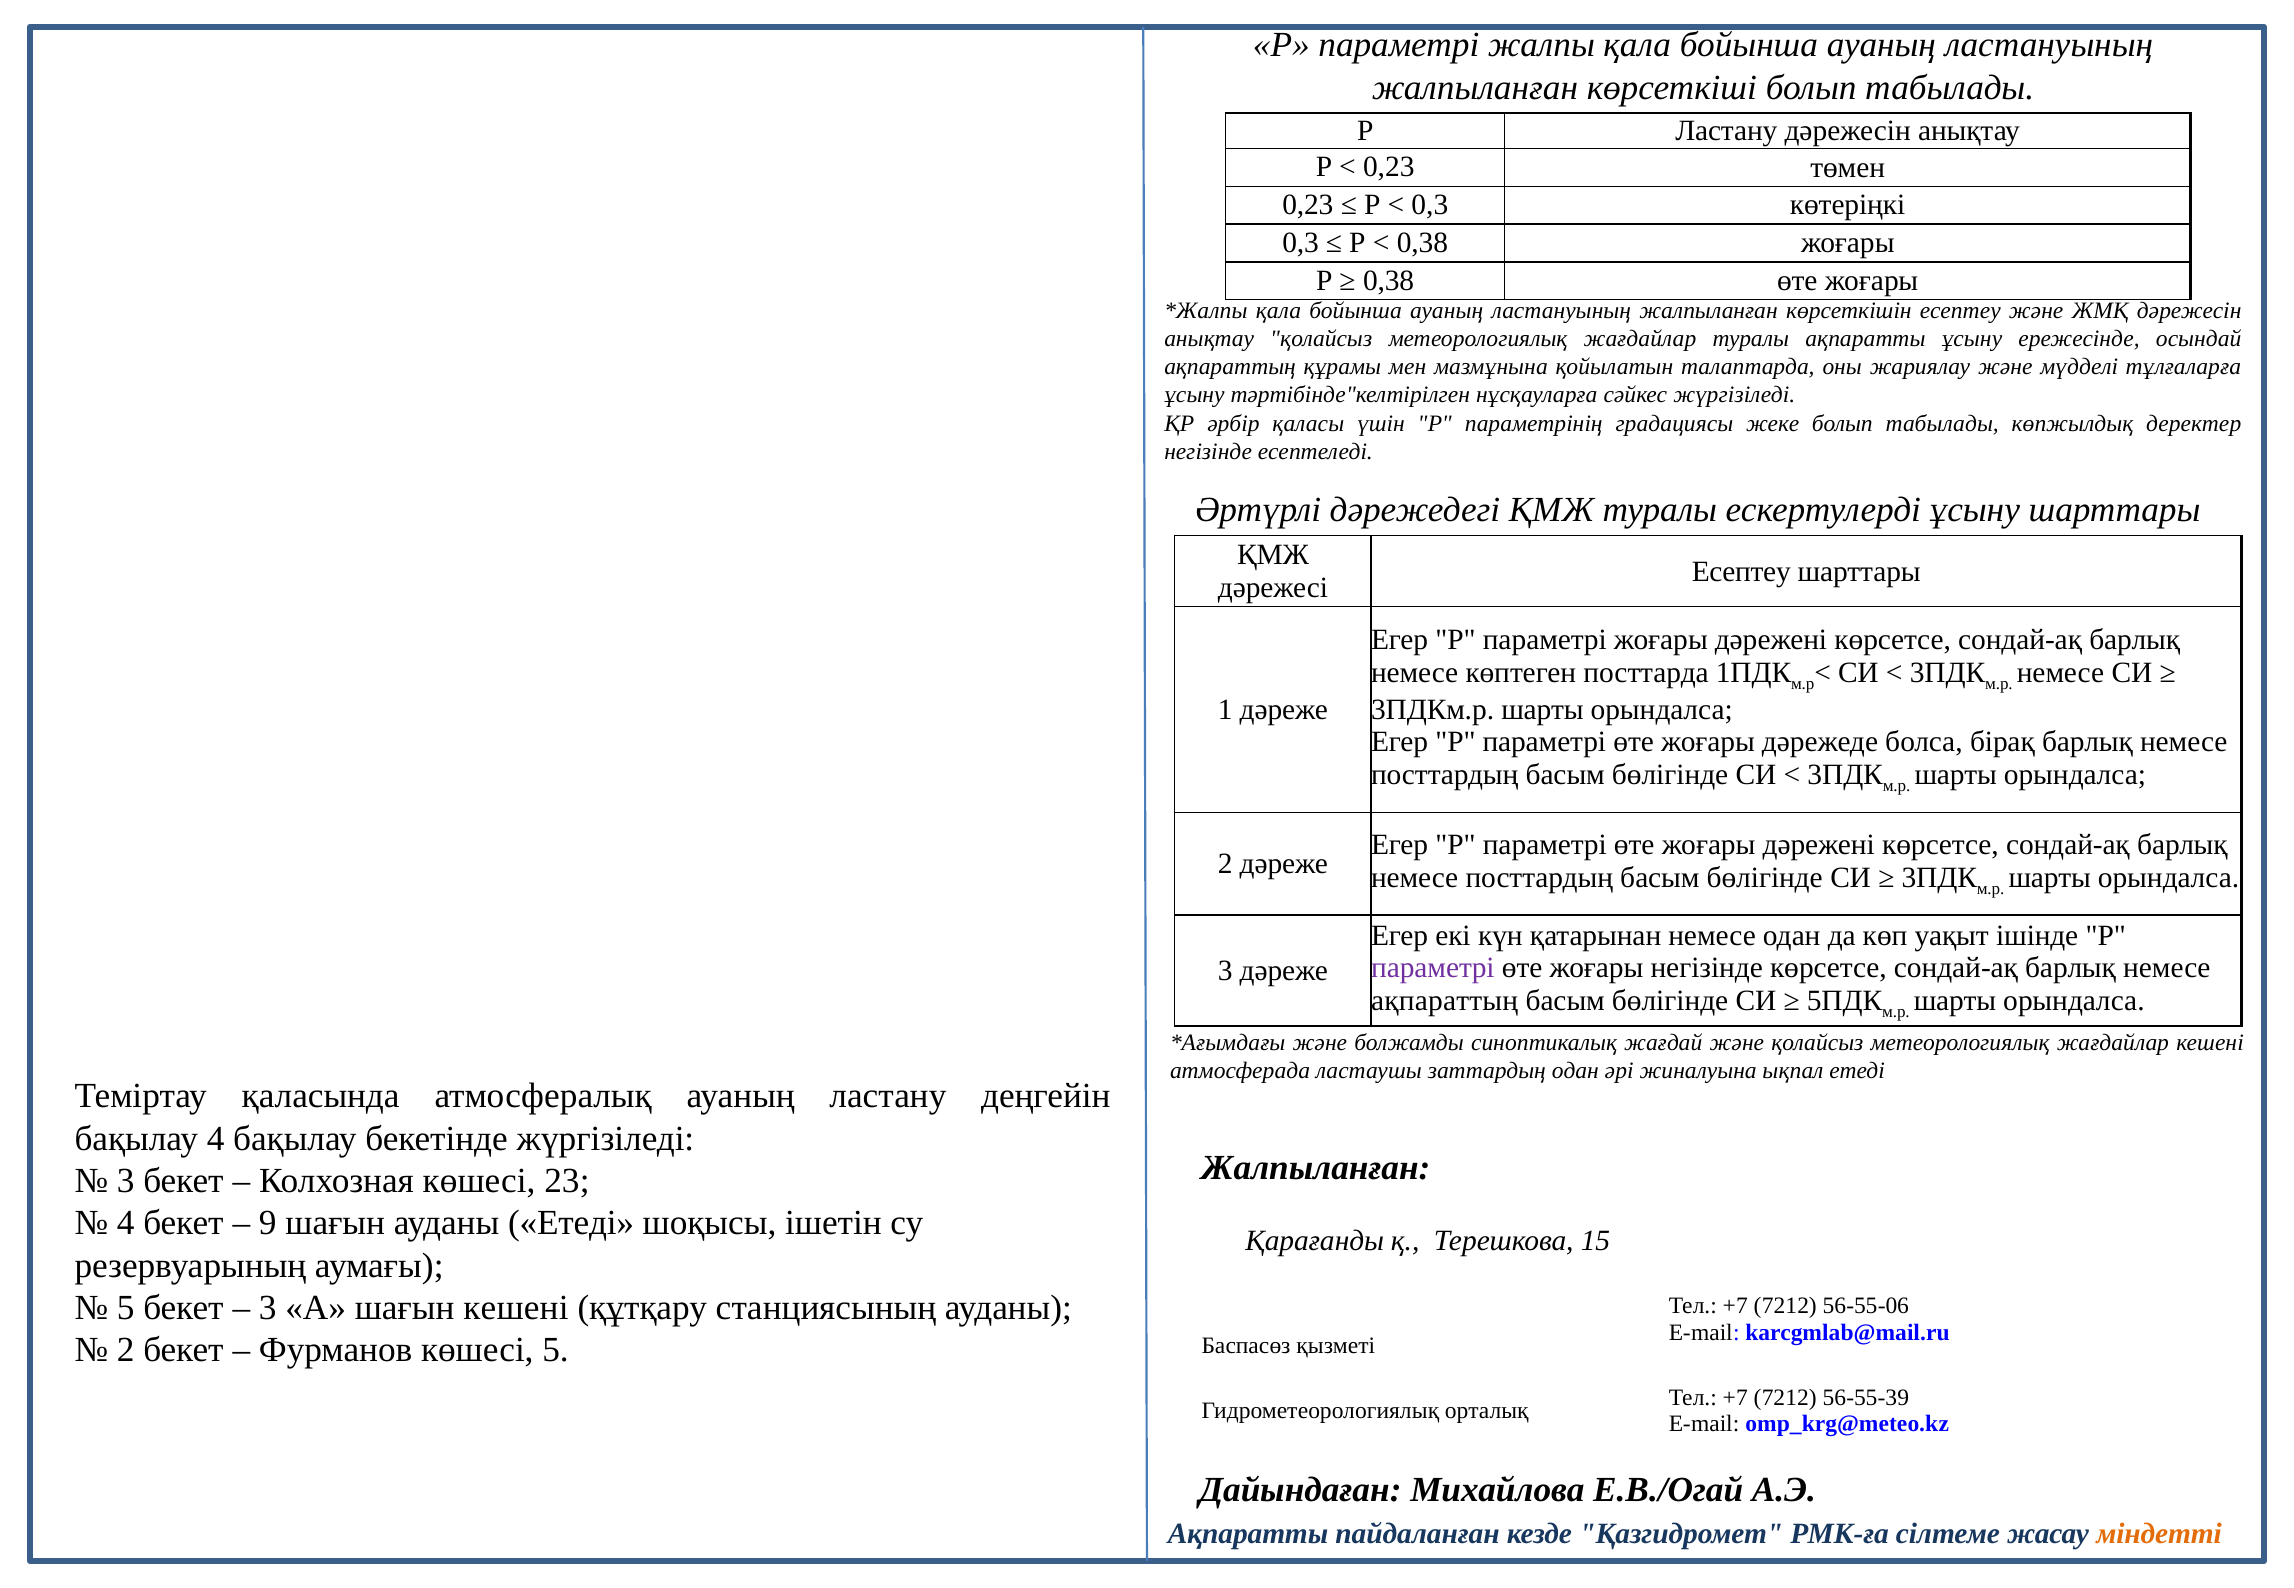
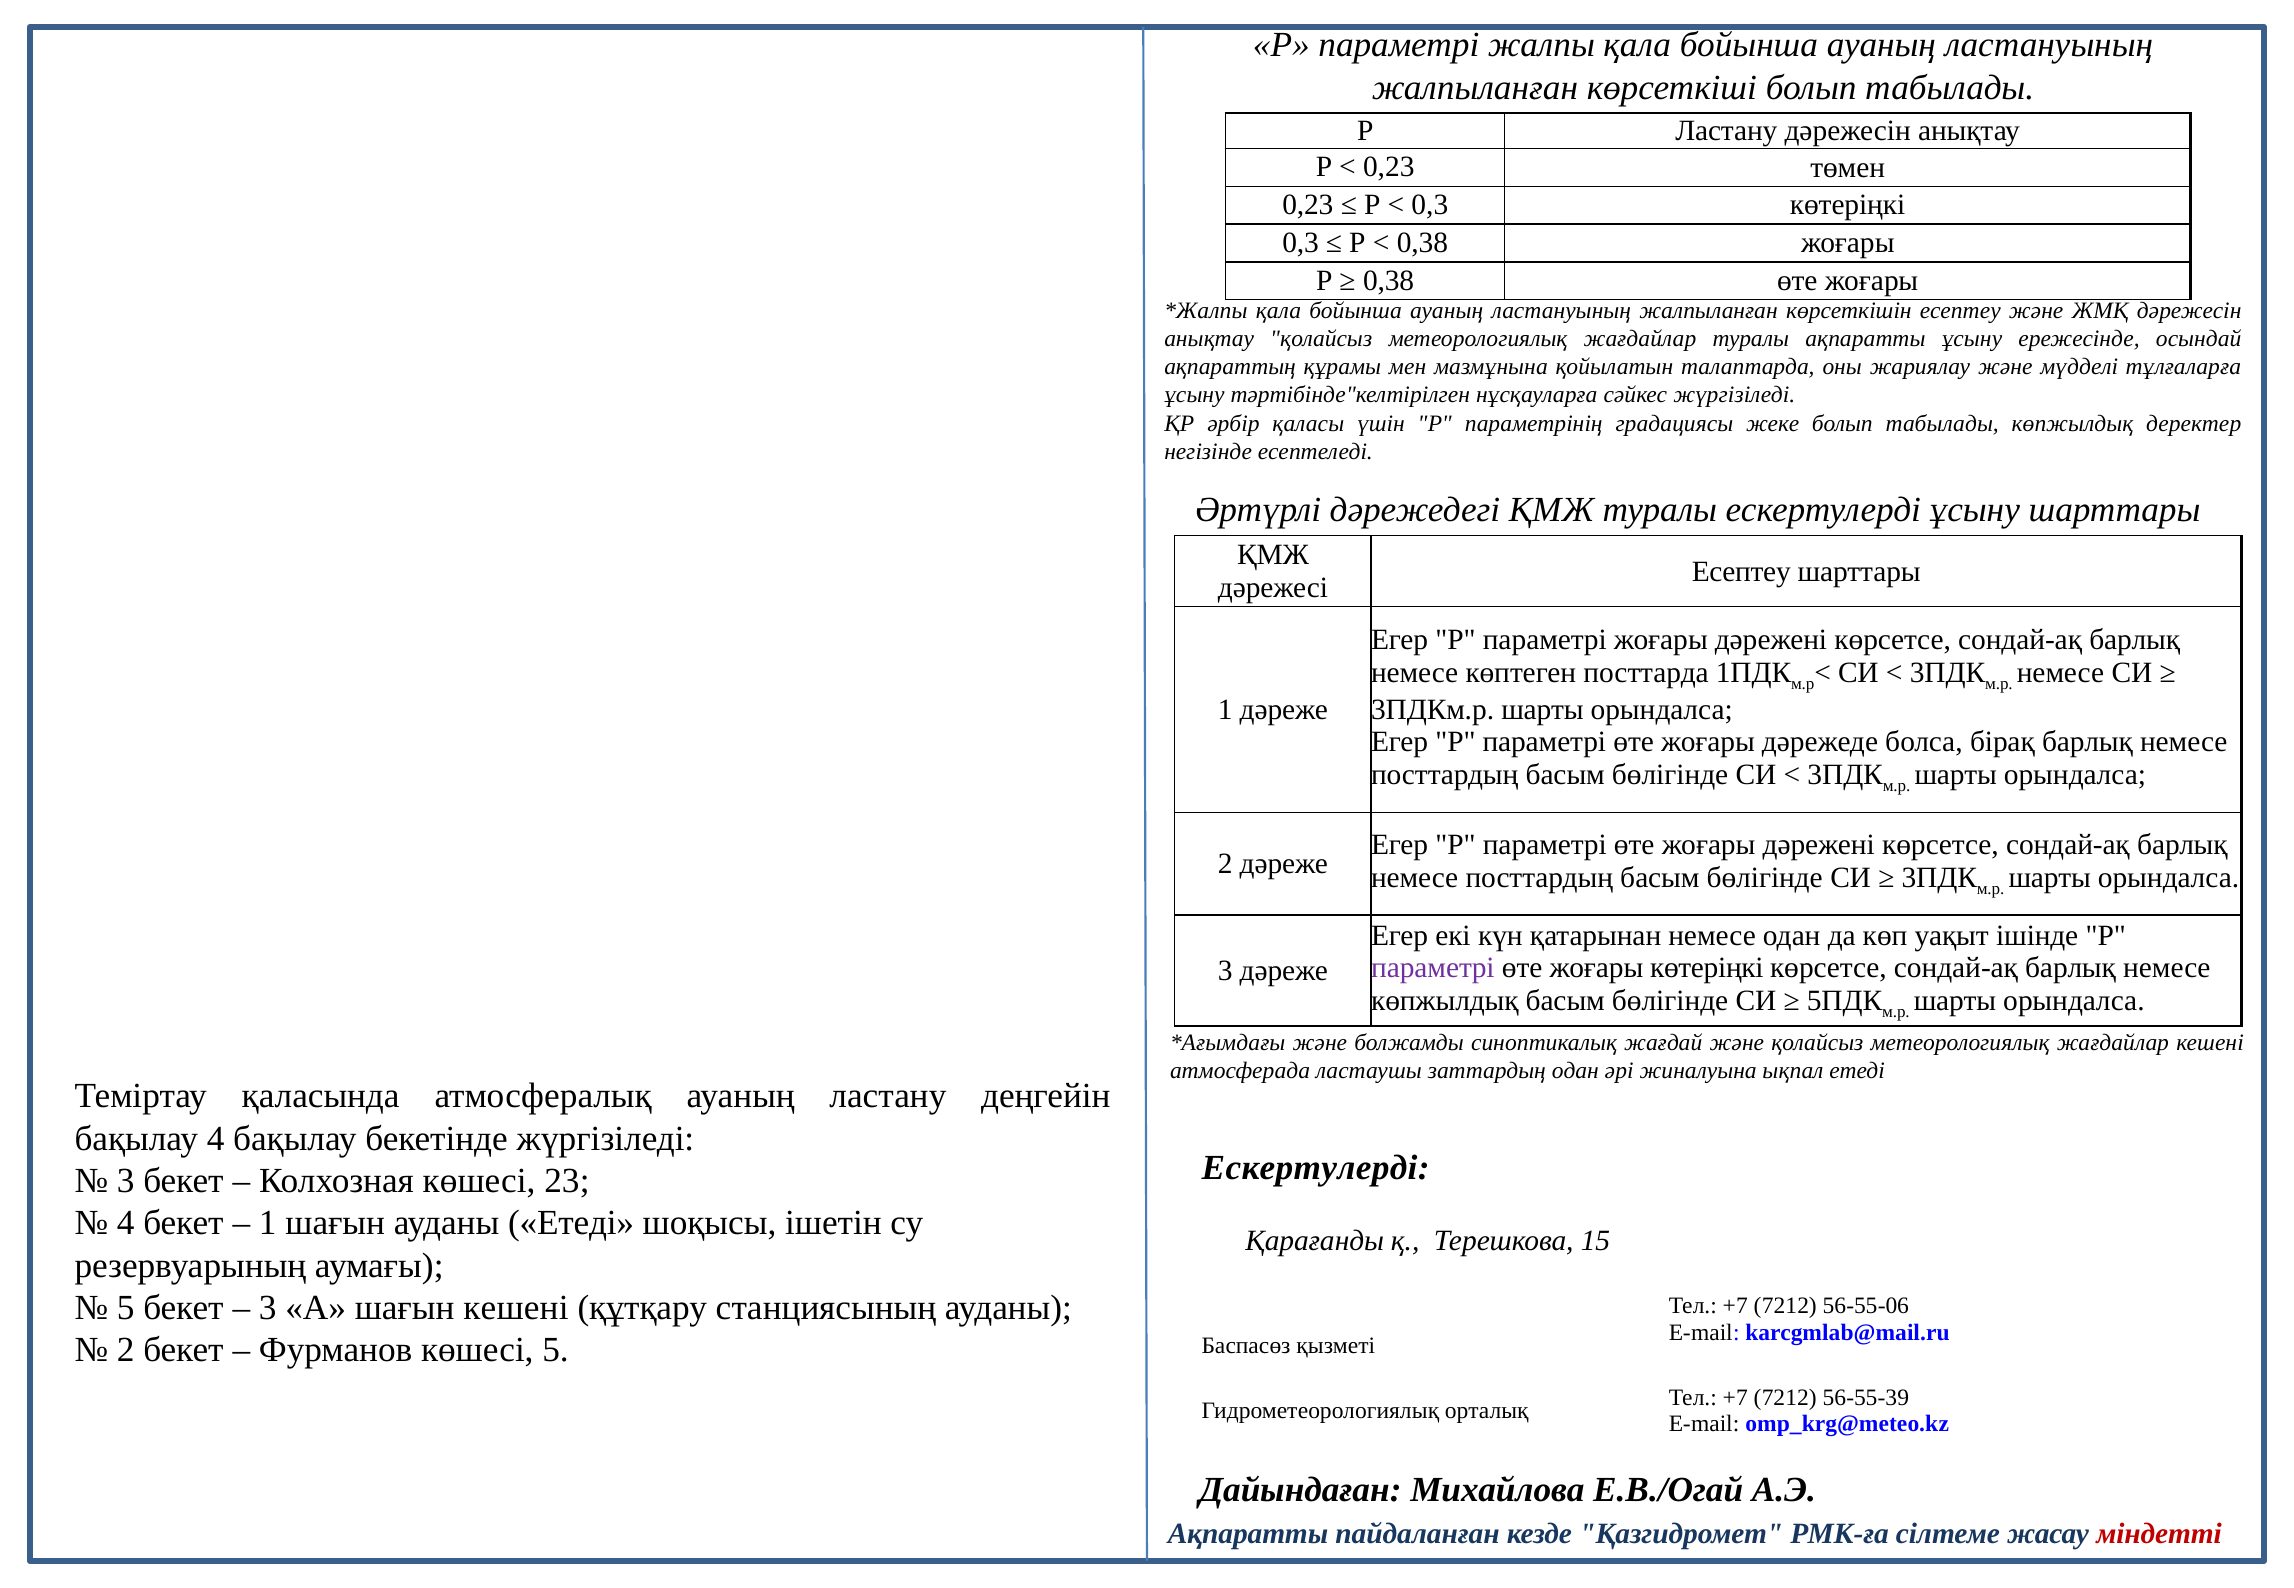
жоғары негізінде: негізінде -> көтеріңкі (1707, 968)
ақпараттың: ақпараттың -> көпжылдық (1445, 1001)
Жалпыланған: Жалпыланған -> Ескертулерді (1316, 1168)
9: 9 -> 1 (268, 1223)
міндетті colour: orange -> red (2159, 1534)
